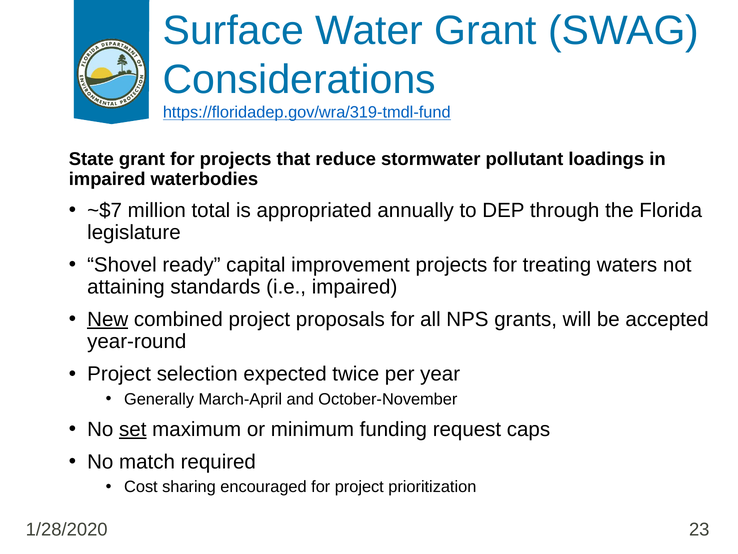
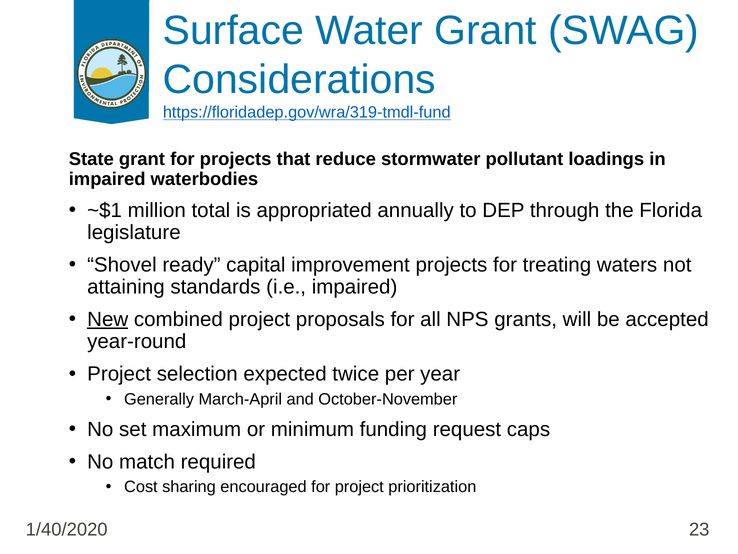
~$7: ~$7 -> ~$1 (105, 210)
set underline: present -> none (133, 429)
1/28/2020: 1/28/2020 -> 1/40/2020 (67, 529)
